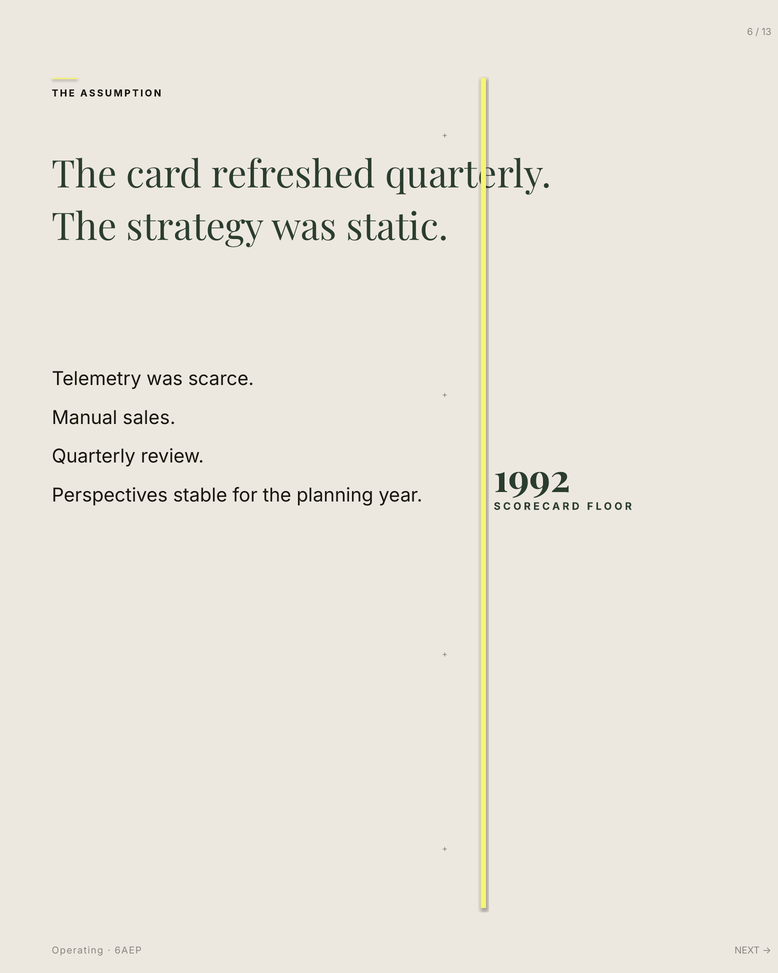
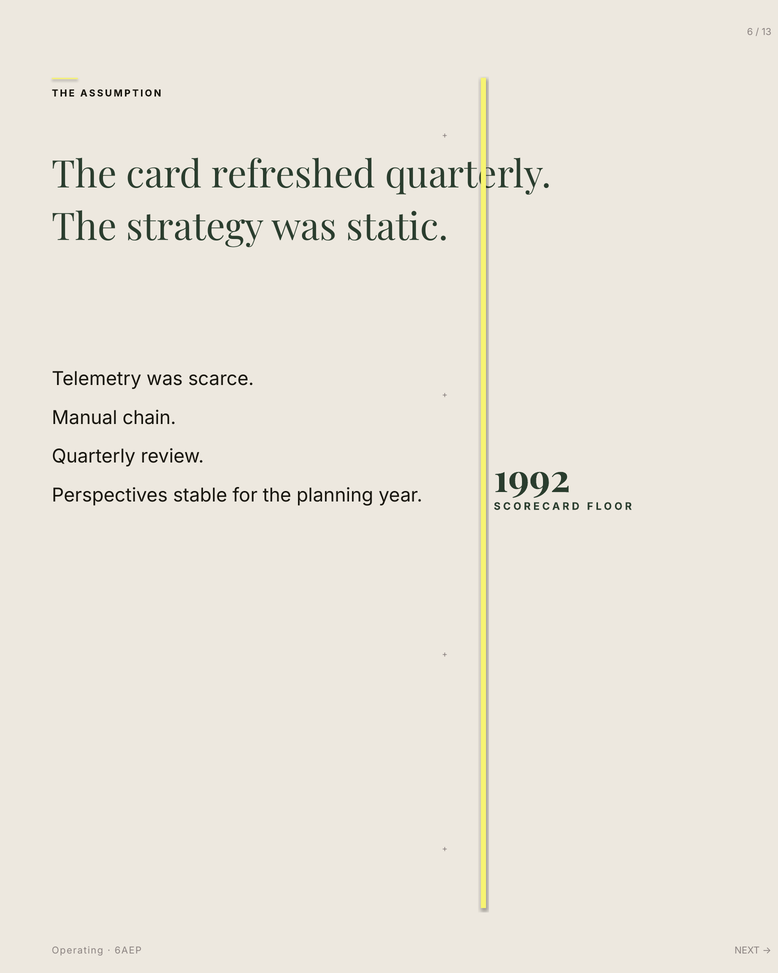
sales: sales -> chain (149, 418)
